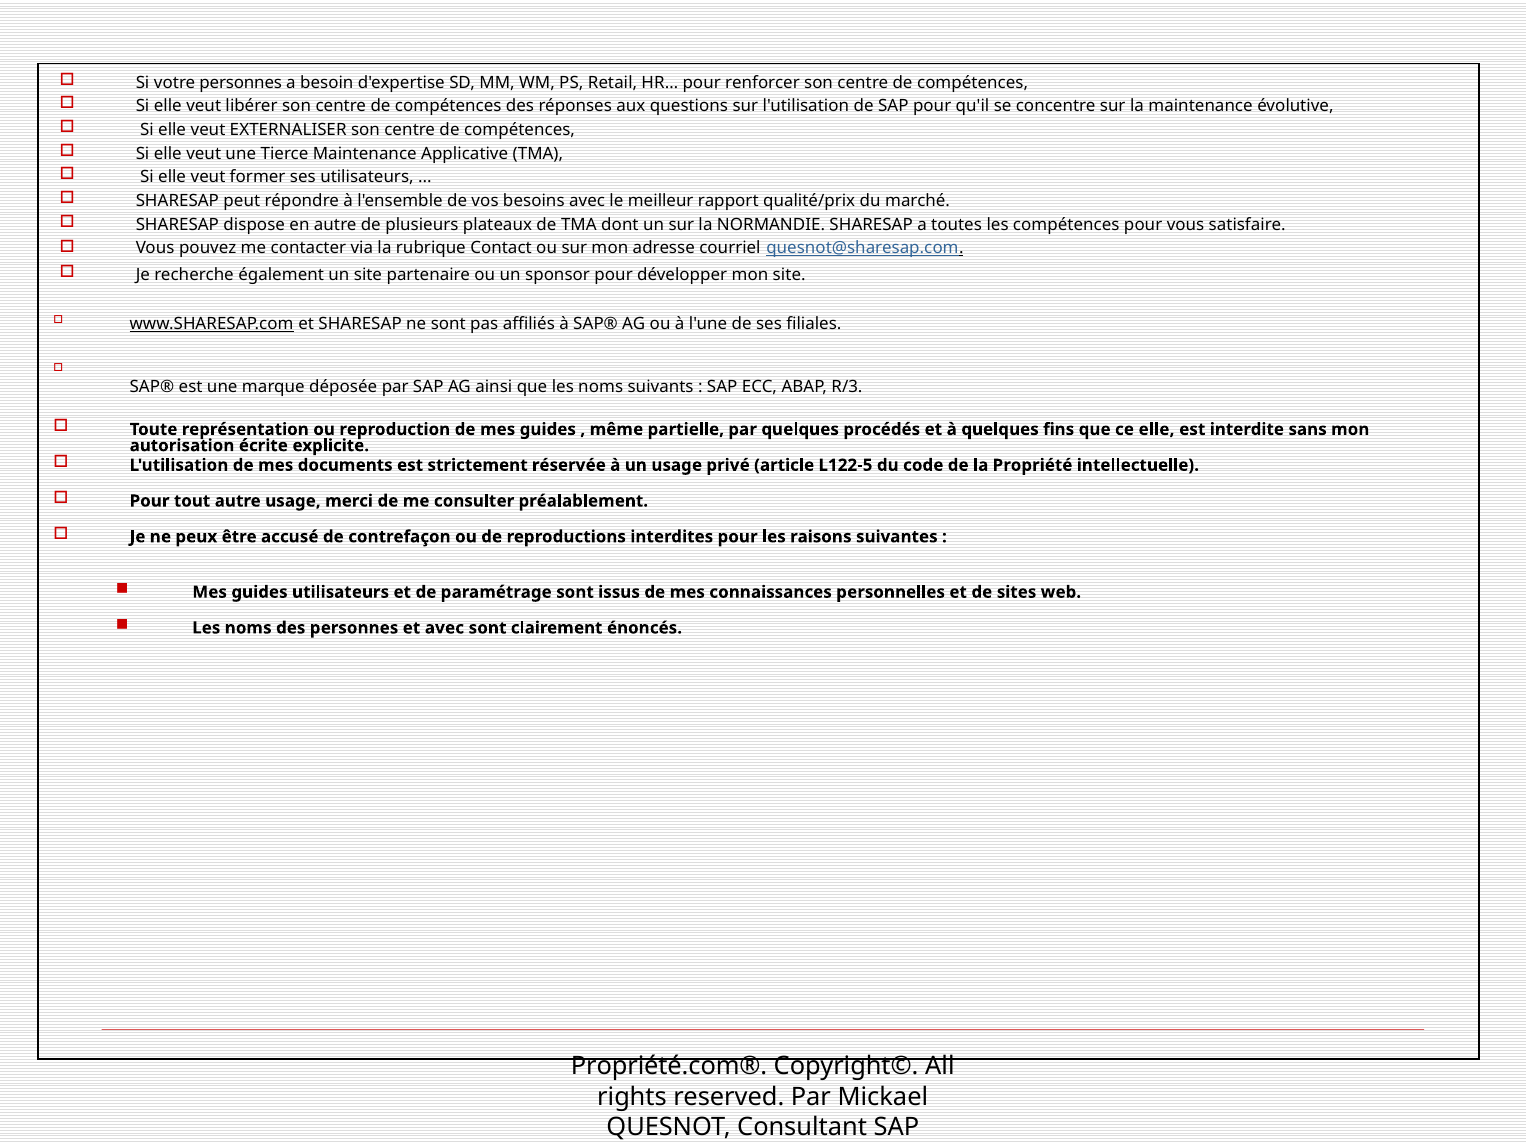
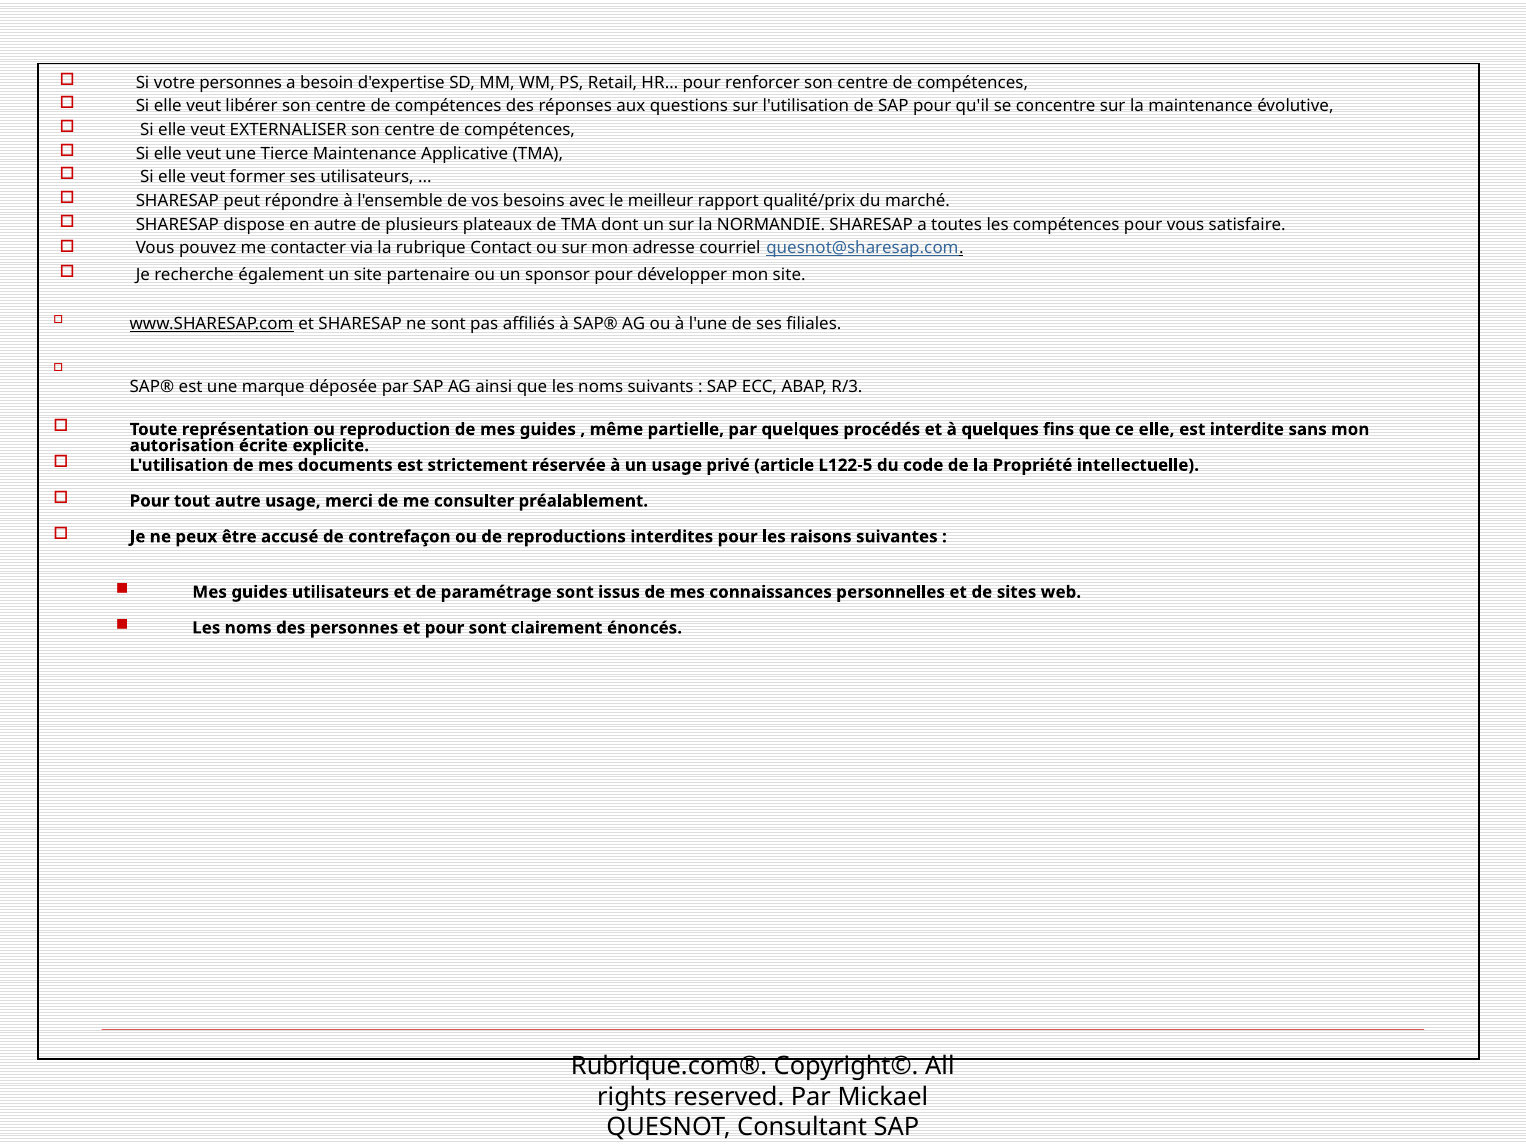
et avec: avec -> pour (445, 628)
Propriété.com®: Propriété.com® -> Rubrique.com® (669, 1067)
